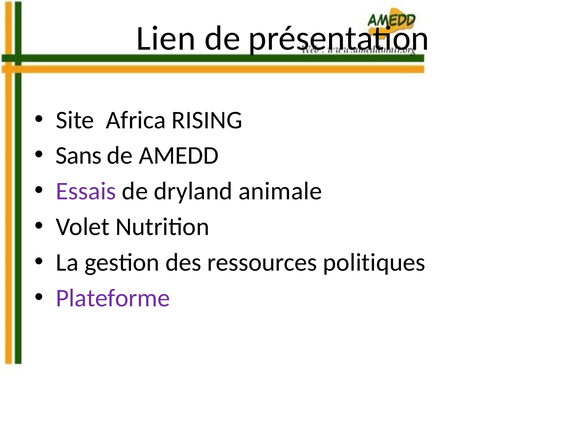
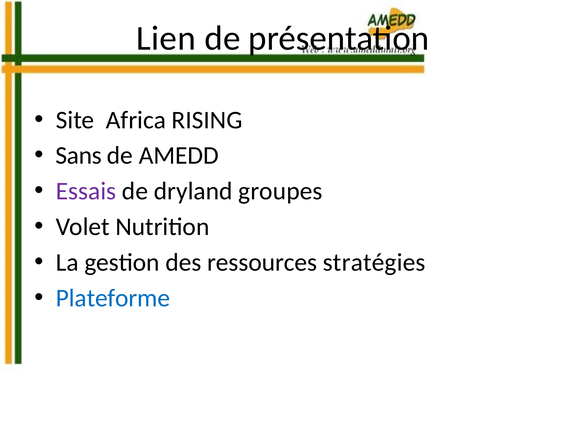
animale: animale -> groupes (280, 192)
politiques: politiques -> stratégies (374, 263)
Plateforme colour: purple -> blue (113, 299)
